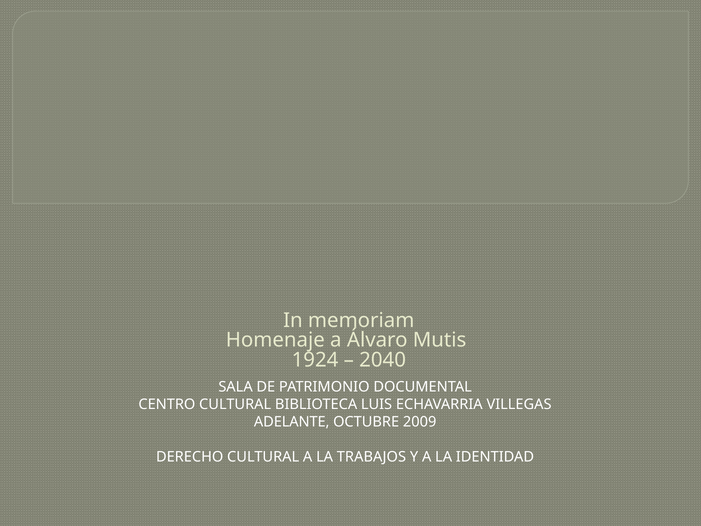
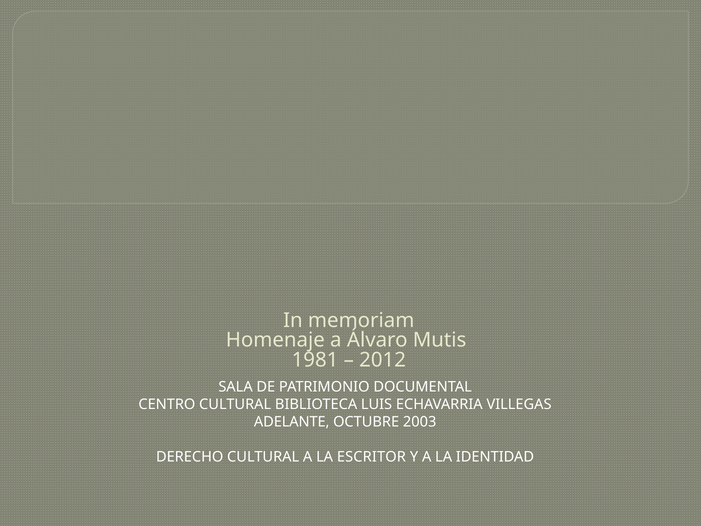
1924: 1924 -> 1981 (315, 360)
2040: 2040 -> 2012 (383, 360)
2009: 2009 -> 2003 (420, 422)
TRABAJOS: TRABAJOS -> ESCRITOR (371, 457)
